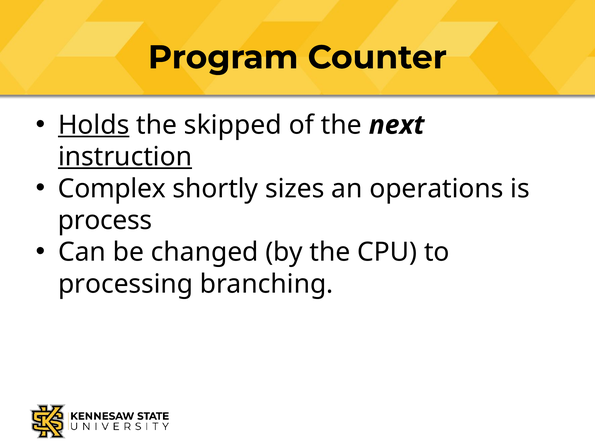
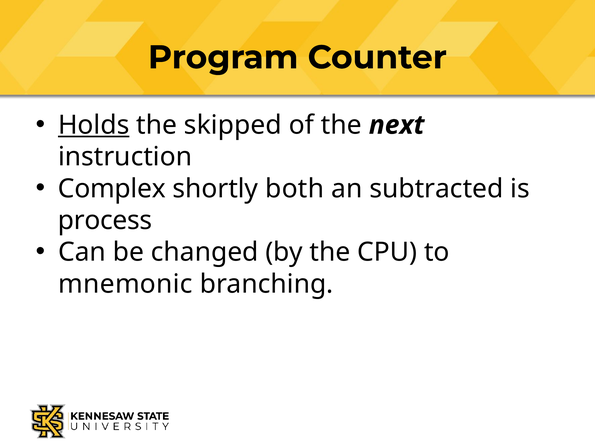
instruction underline: present -> none (125, 157)
sizes: sizes -> both (295, 188)
operations: operations -> subtracted (436, 188)
processing: processing -> mnemonic (125, 284)
